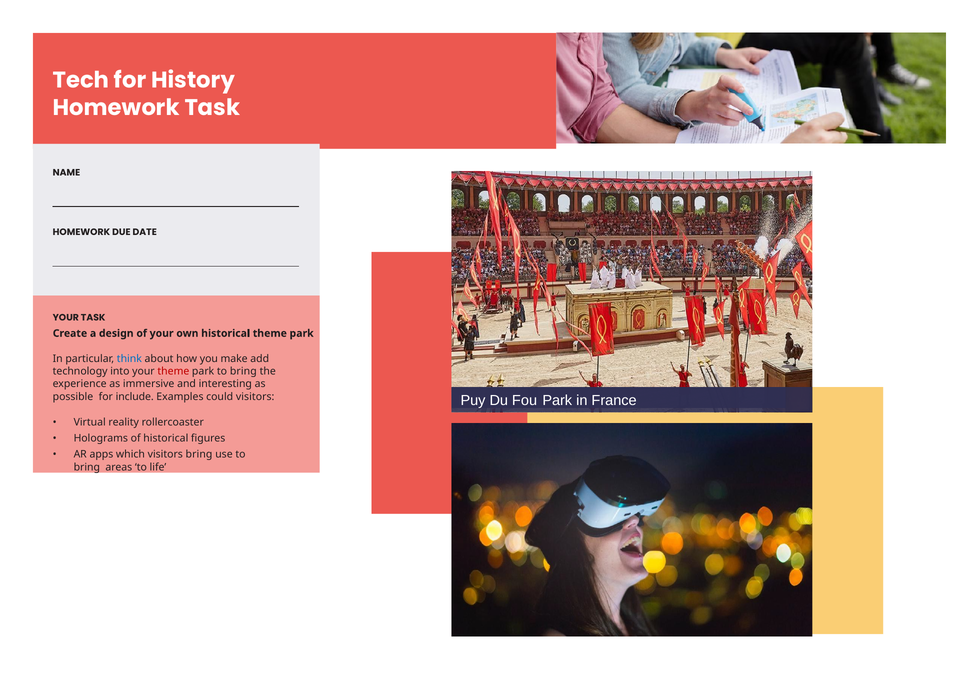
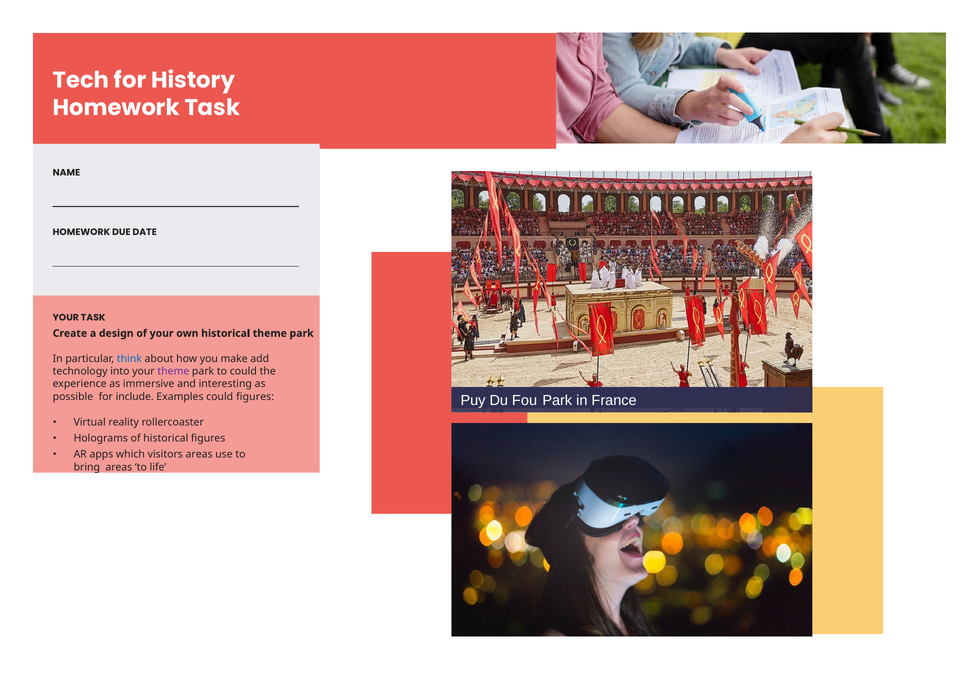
theme colour: red -> purple (173, 372)
park to bring: bring -> could (243, 372)
could visitors: visitors -> figures (255, 397)
visitors bring: bring -> areas (199, 455)
